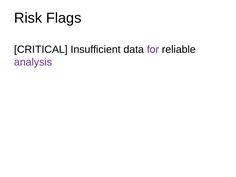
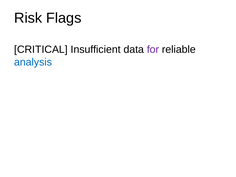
analysis colour: purple -> blue (33, 62)
